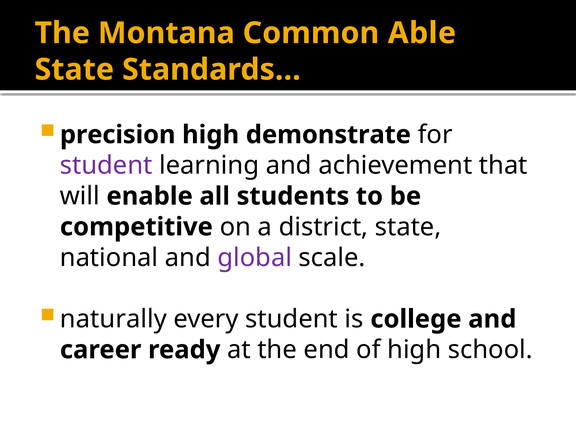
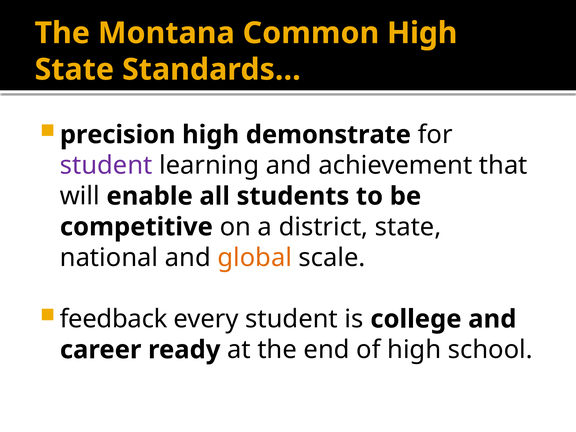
Common Able: Able -> High (422, 33)
global colour: purple -> orange (255, 258)
naturally: naturally -> feedback (114, 319)
